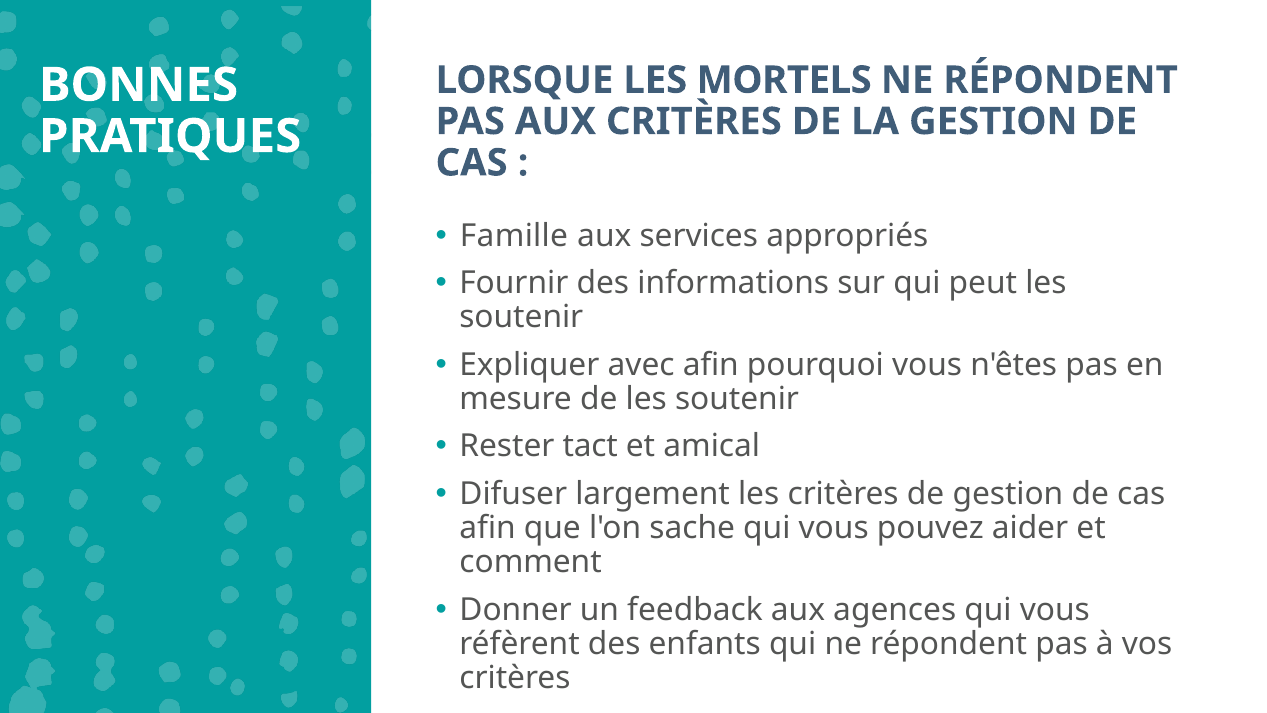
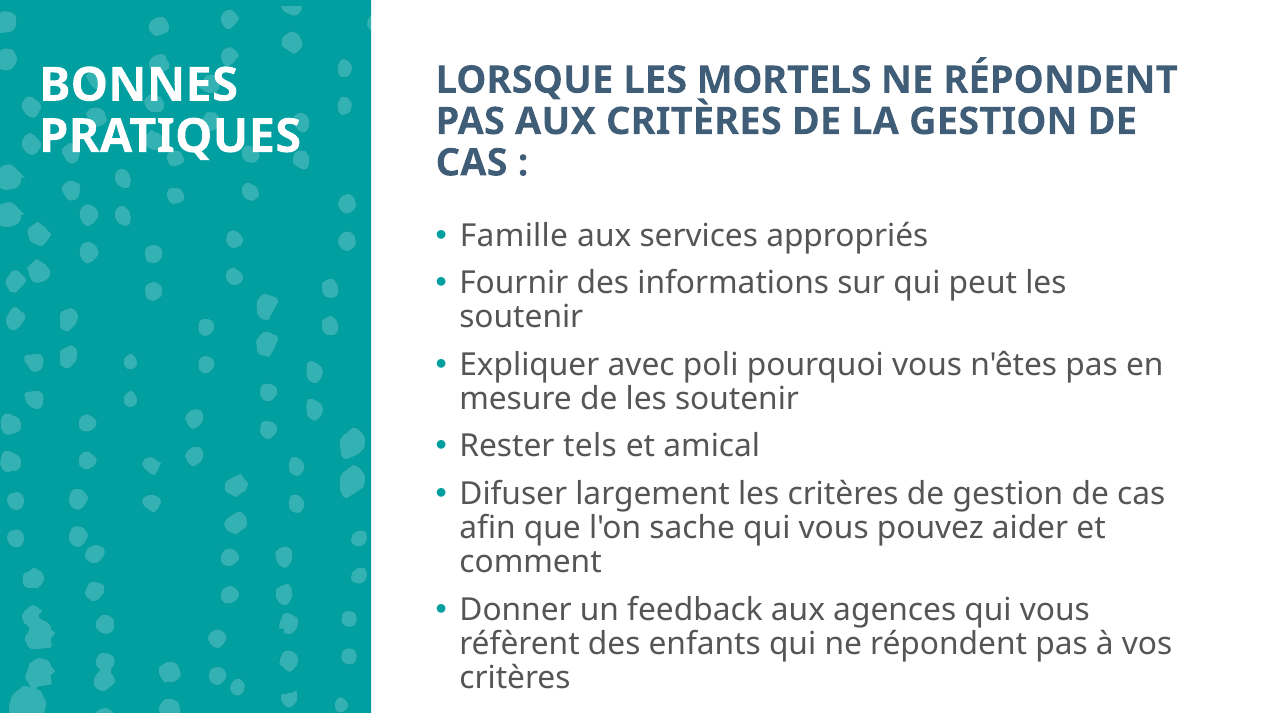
avec afin: afin -> poli (711, 365)
tact: tact -> tels (590, 446)
